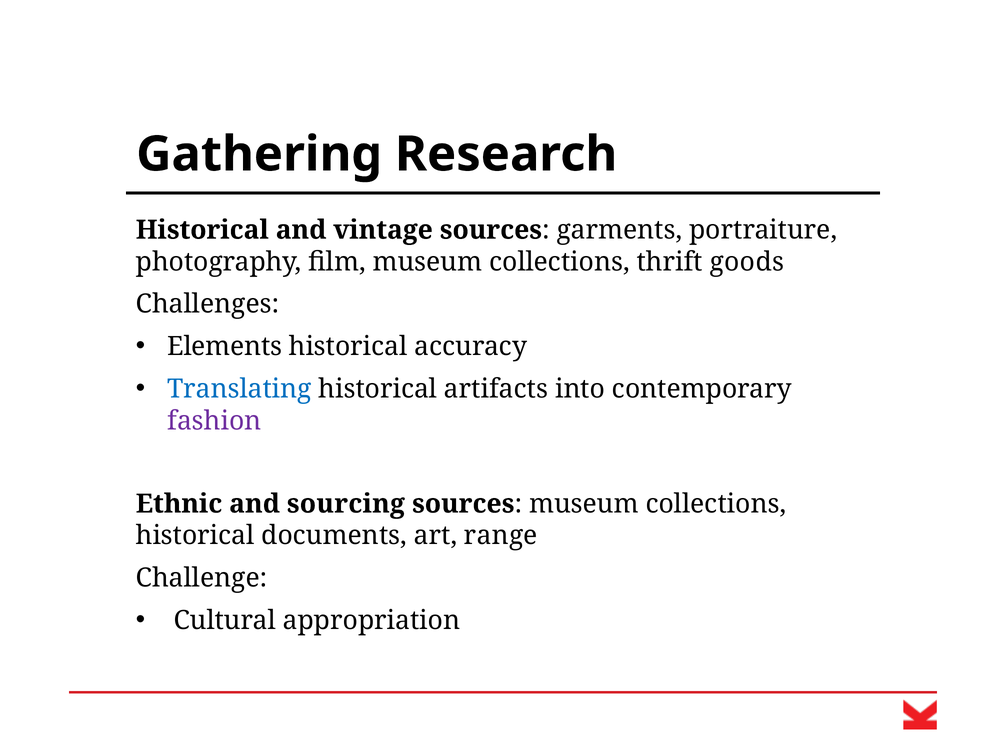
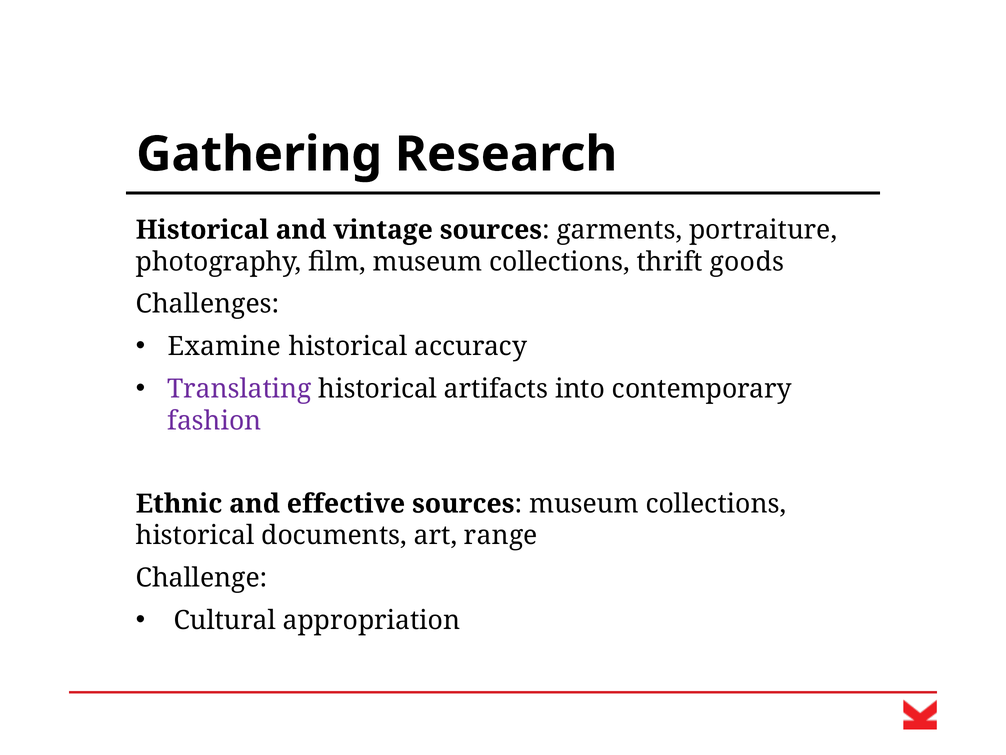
Elements: Elements -> Examine (224, 346)
Translating colour: blue -> purple (239, 389)
sourcing: sourcing -> effective (346, 504)
